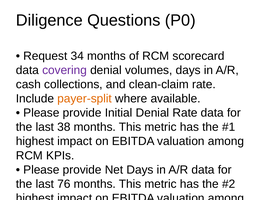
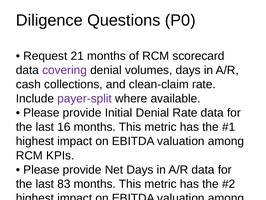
34: 34 -> 21 (77, 56)
payer-split colour: orange -> purple (85, 98)
38: 38 -> 16 (64, 127)
76: 76 -> 83 (64, 183)
